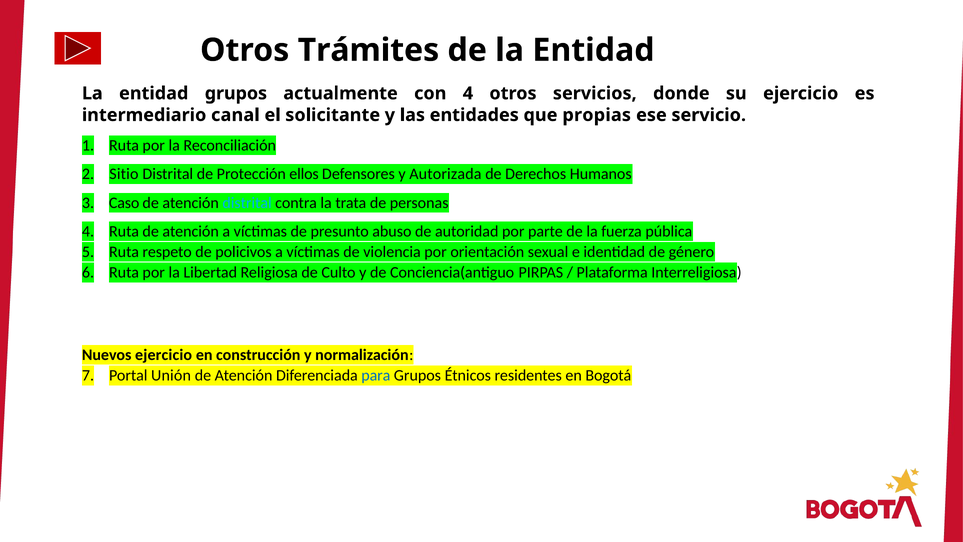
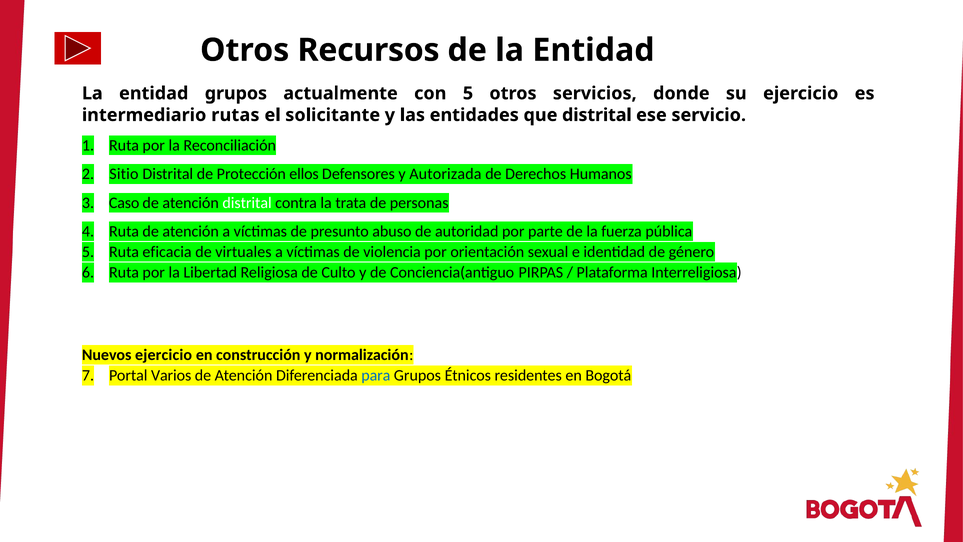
Trámites: Trámites -> Recursos (369, 50)
con 4: 4 -> 5 (468, 93)
canal: canal -> rutas (235, 115)
que propias: propias -> distrital (597, 115)
distrital colour: light blue -> white (247, 203)
respeto: respeto -> eficacia (167, 252)
policivos: policivos -> virtuales (243, 252)
Unión: Unión -> Varios (171, 375)
